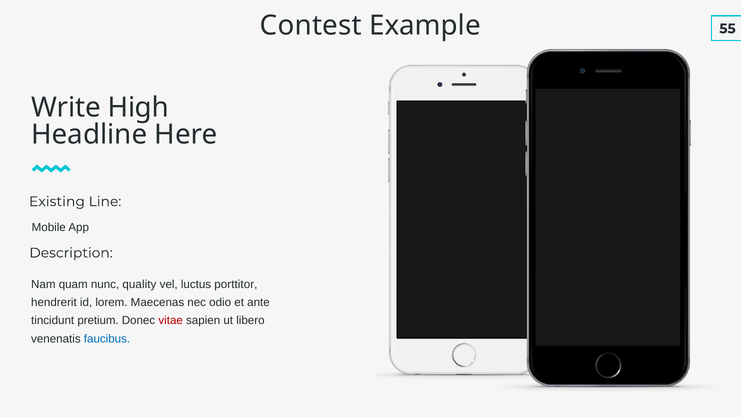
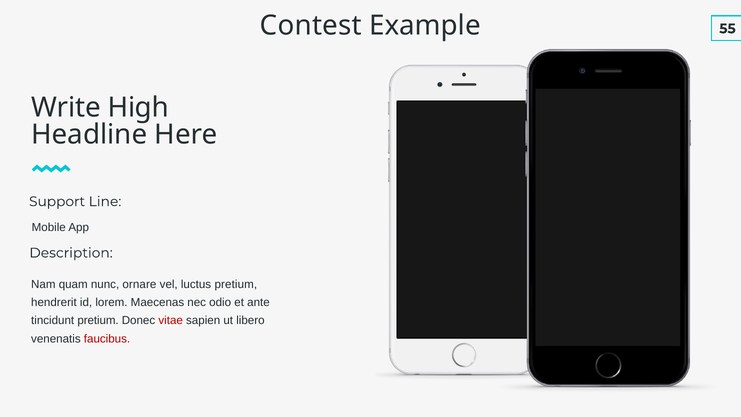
Existing: Existing -> Support (57, 201)
quality: quality -> ornare (139, 284)
luctus porttitor: porttitor -> pretium (236, 284)
faucibus colour: blue -> red (107, 339)
